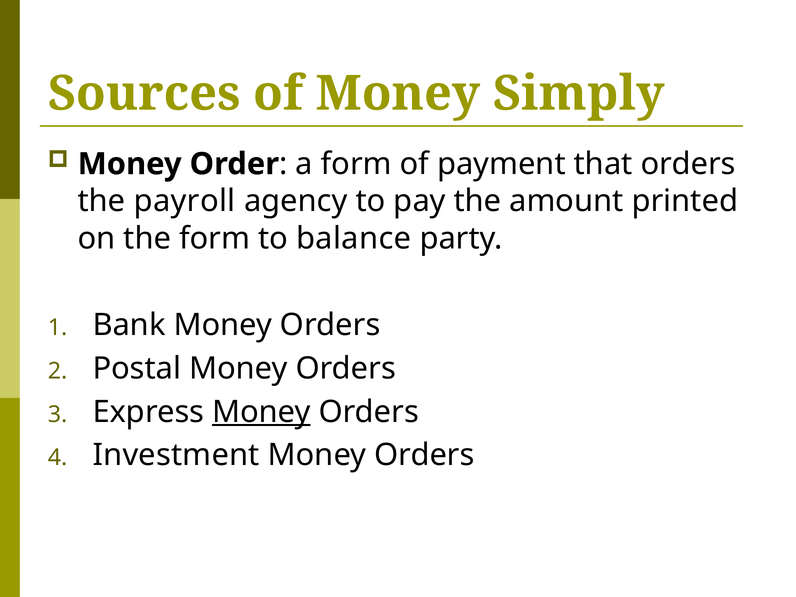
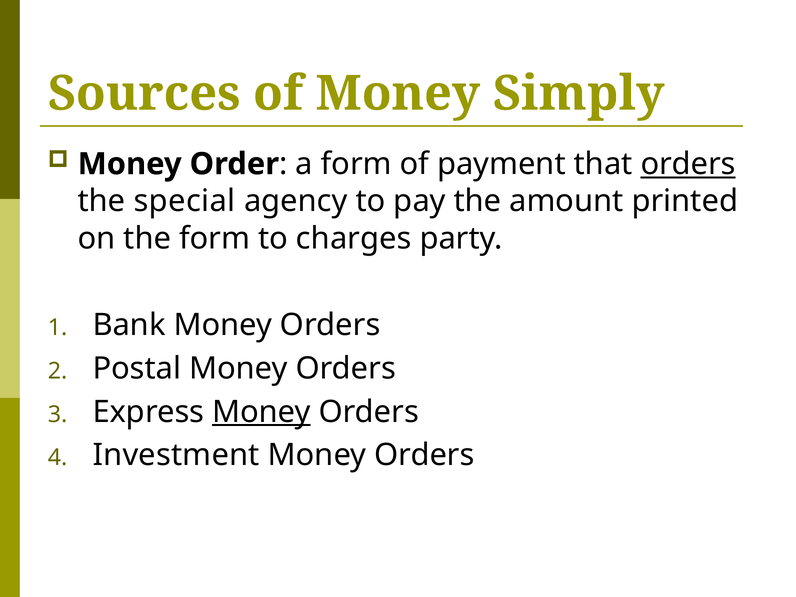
orders underline: none -> present (688, 164)
payroll: payroll -> special (185, 201)
balance: balance -> charges (354, 238)
